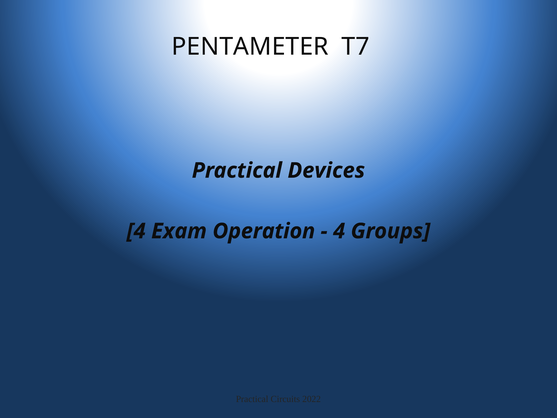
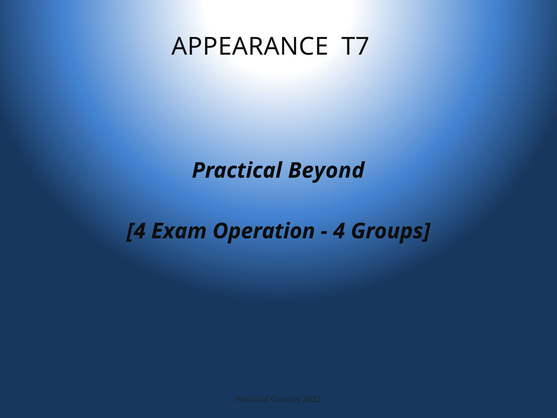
PENTAMETER: PENTAMETER -> APPEARANCE (250, 46)
Devices: Devices -> Beyond (326, 170)
